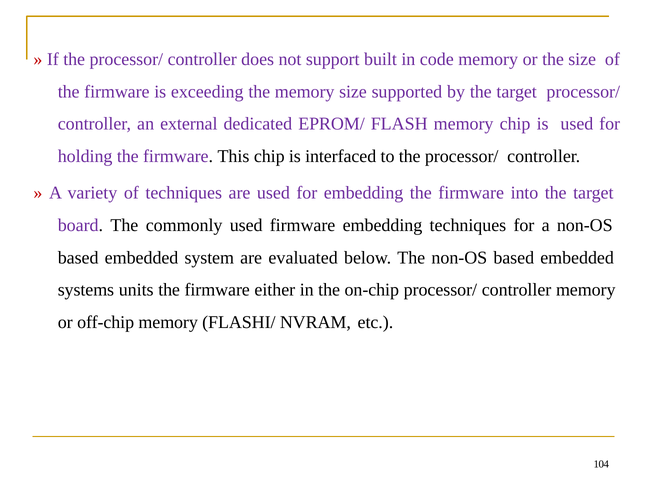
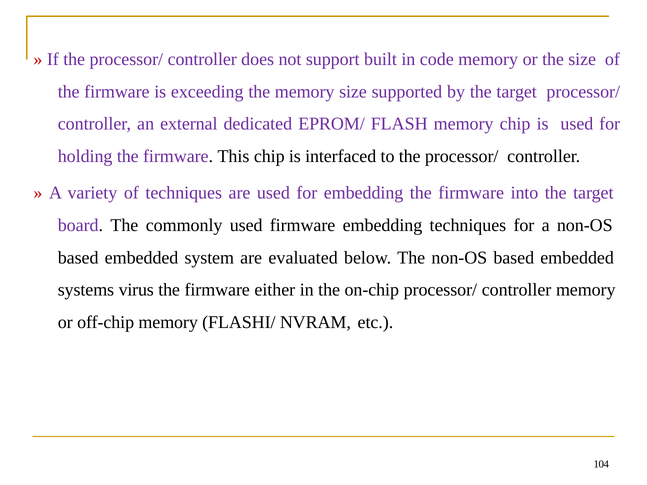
units: units -> virus (136, 290)
